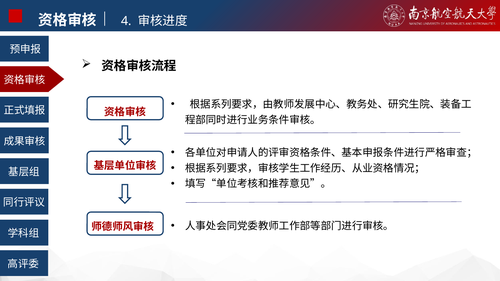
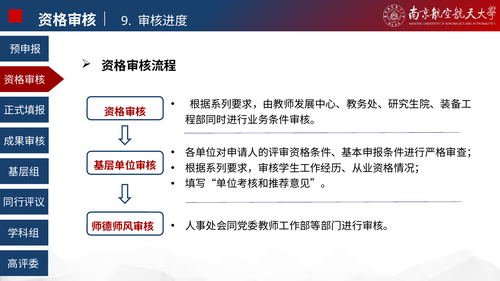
4: 4 -> 9 (126, 21)
